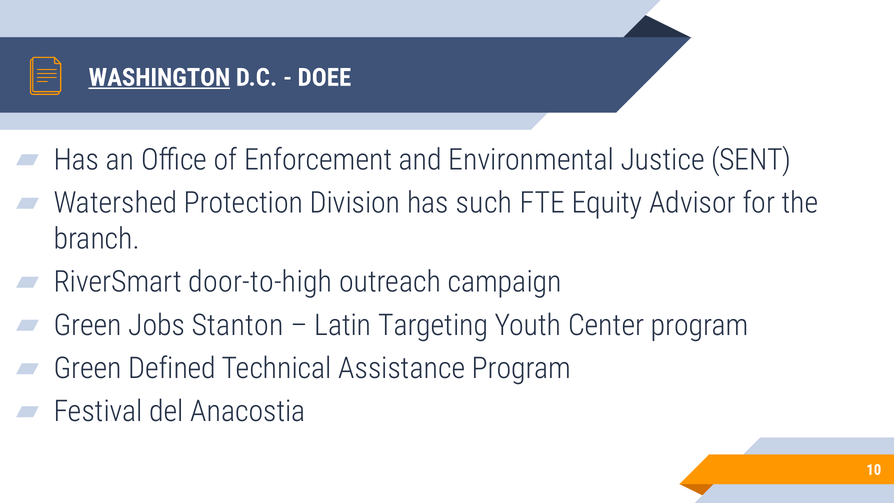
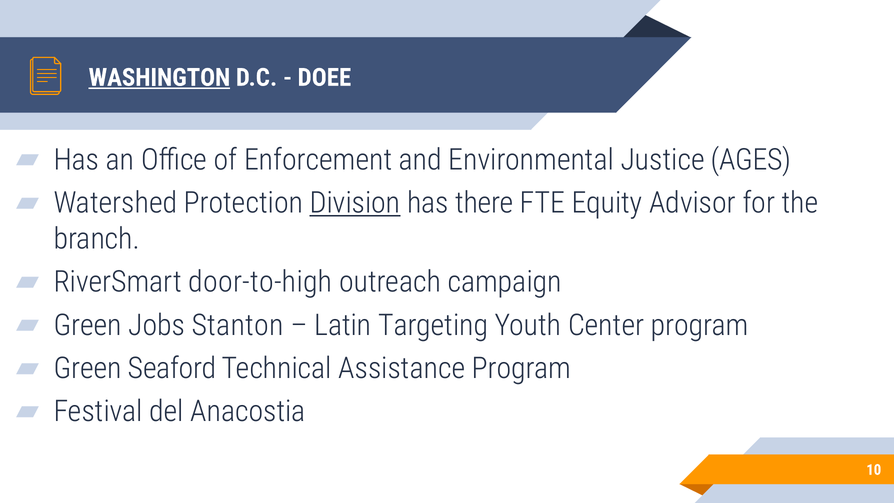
SENT: SENT -> AGES (751, 160)
Division underline: none -> present (355, 203)
such: such -> there (484, 203)
Defined: Defined -> Seaford (172, 368)
